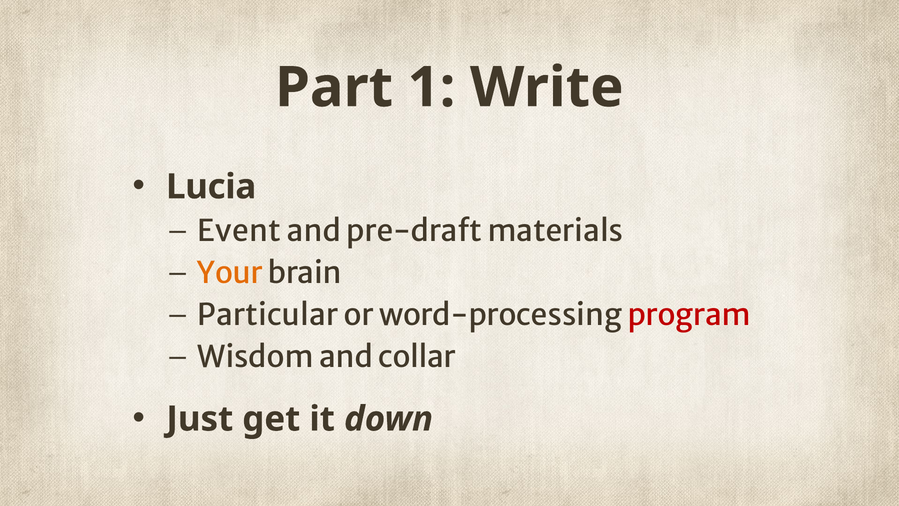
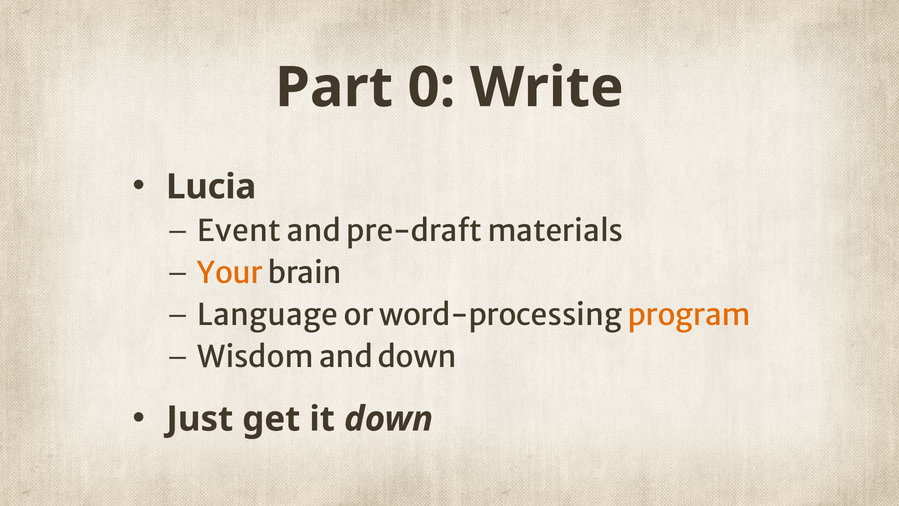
1: 1 -> 0 (431, 88)
Particular: Particular -> Language (268, 315)
program colour: red -> orange (689, 315)
and collar: collar -> down (417, 357)
